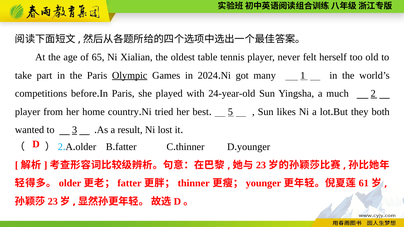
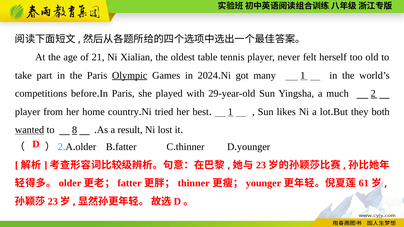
65: 65 -> 21 (98, 57)
24-year-old: 24-year-old -> 29-year-old (232, 94)
5: 5 -> 1 (230, 112)
wanted underline: none -> present (30, 130)
3: 3 -> 8 (75, 130)
